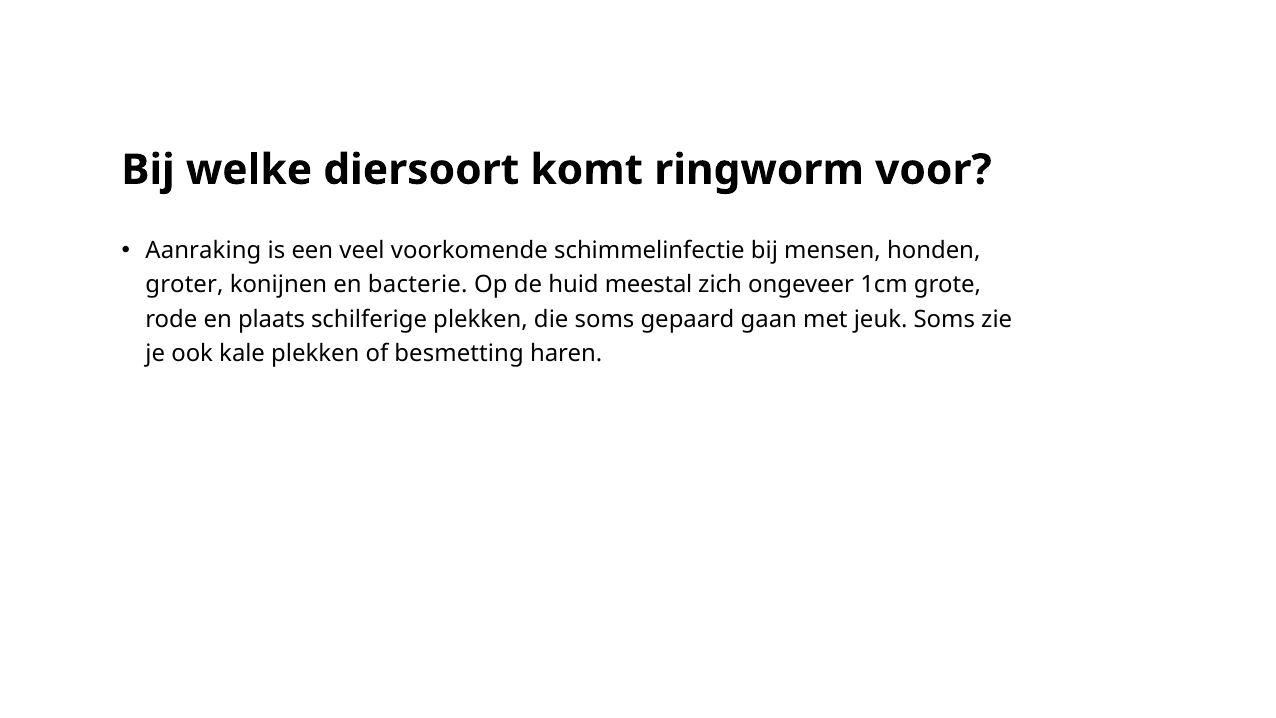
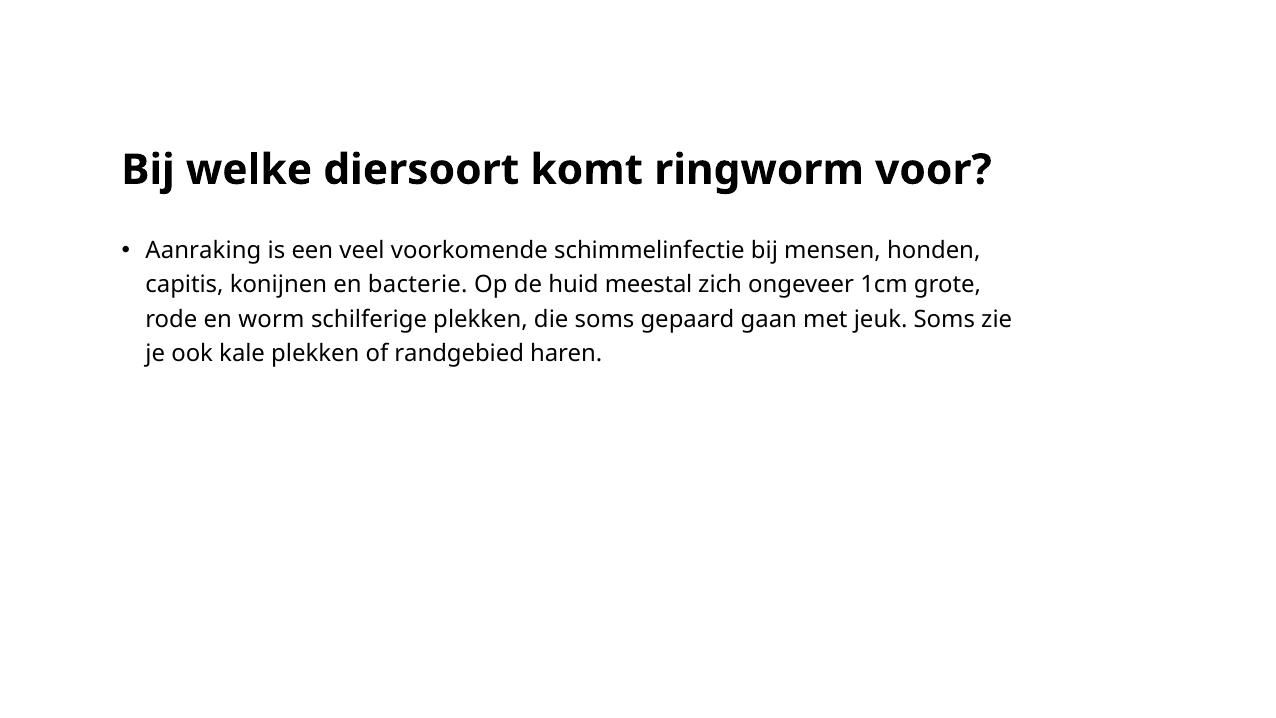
groter: groter -> capitis (185, 285)
plaats: plaats -> worm (271, 319)
besmetting: besmetting -> randgebied (459, 354)
